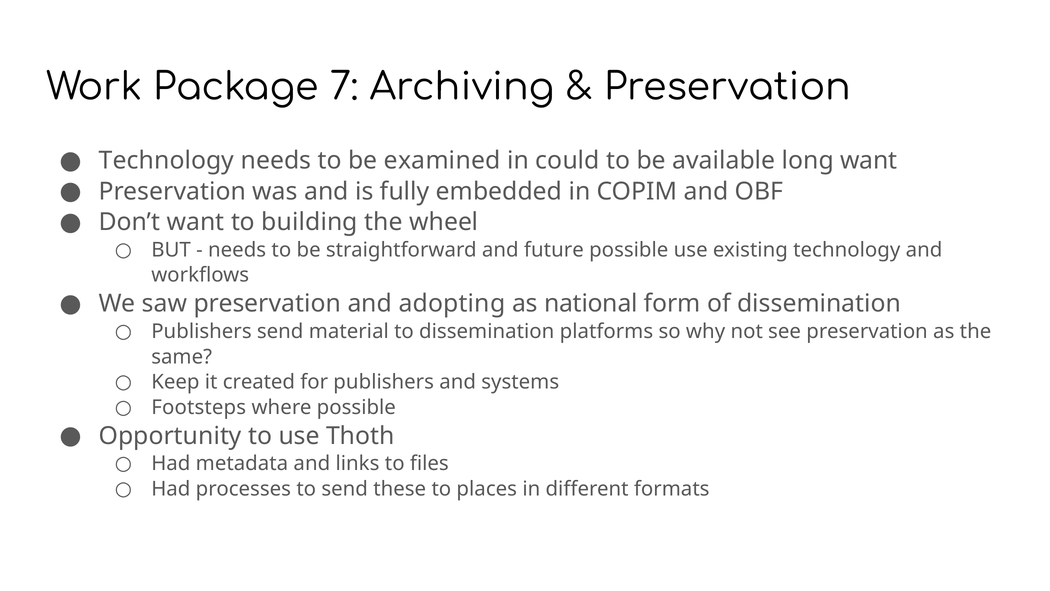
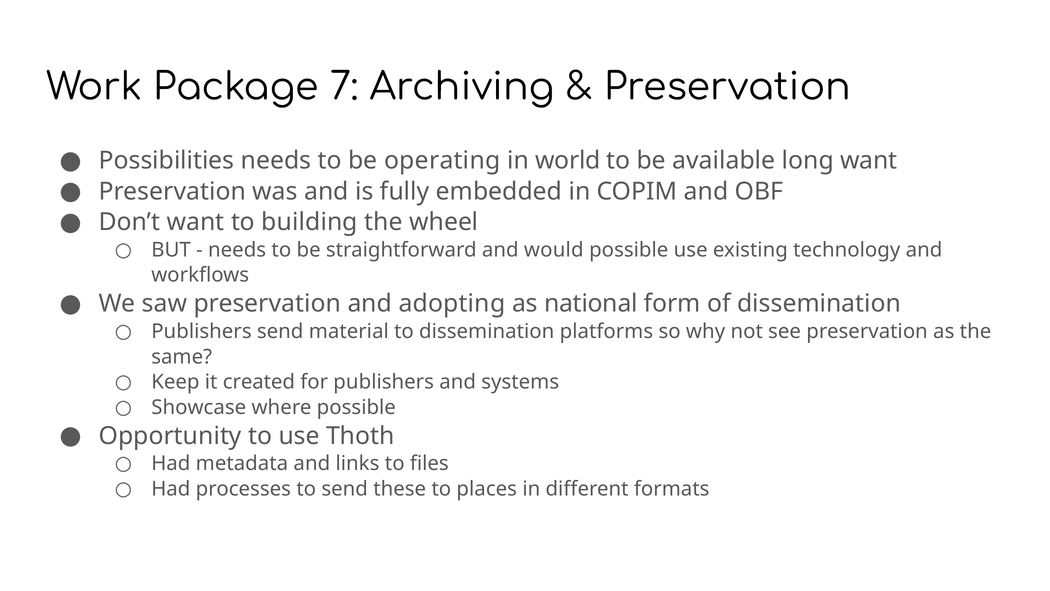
Technology: Technology -> Possibilities (167, 160)
examined: examined -> operating (442, 160)
could: could -> world (568, 160)
future: future -> would (554, 250)
Footsteps: Footsteps -> Showcase (199, 407)
